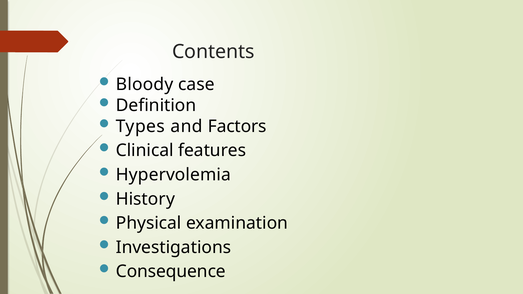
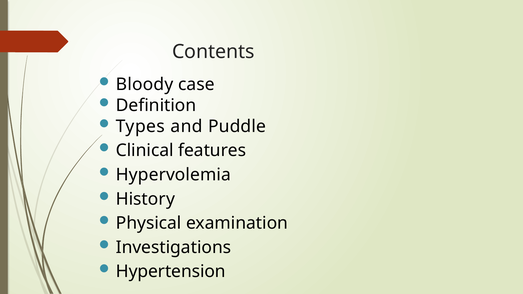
Factors: Factors -> Puddle (237, 126)
Consequence: Consequence -> Hypertension (171, 272)
